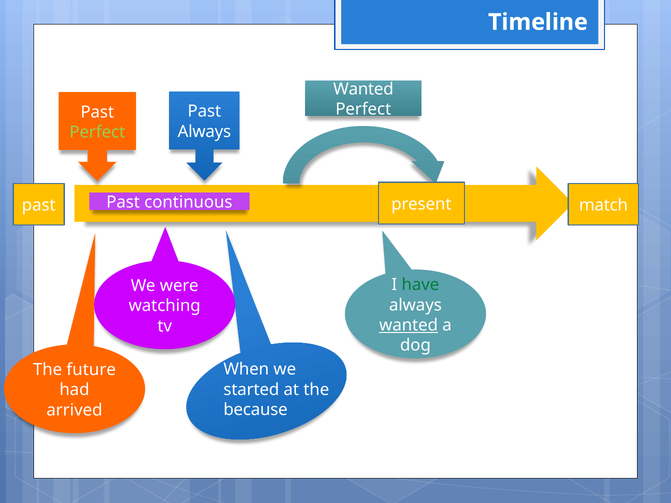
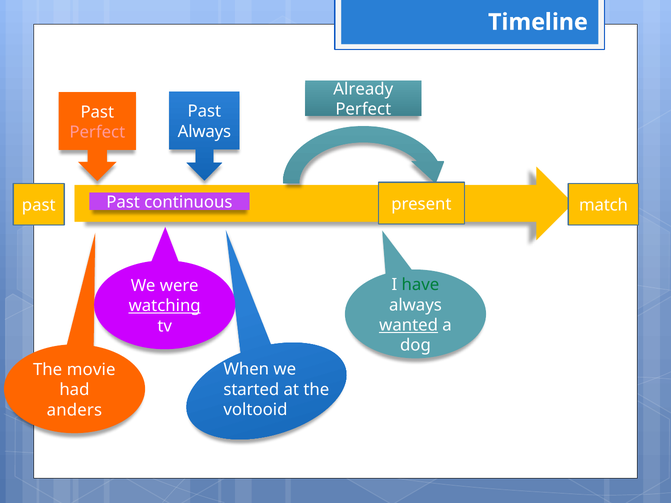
Wanted: Wanted -> Already (363, 89)
Perfect colour: light green -> pink (97, 132)
watching underline: none -> present (165, 306)
future: future -> movie (91, 370)
because: because -> voltooid (255, 410)
arrived: arrived -> anders (74, 410)
